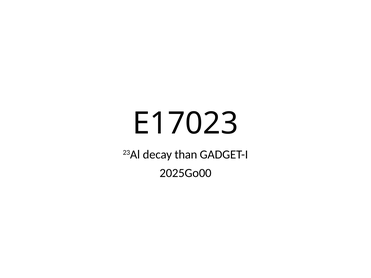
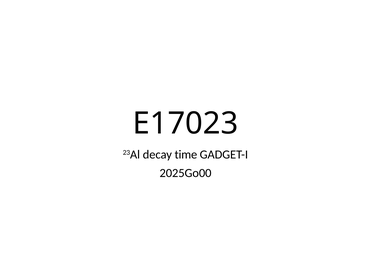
than: than -> time (186, 155)
